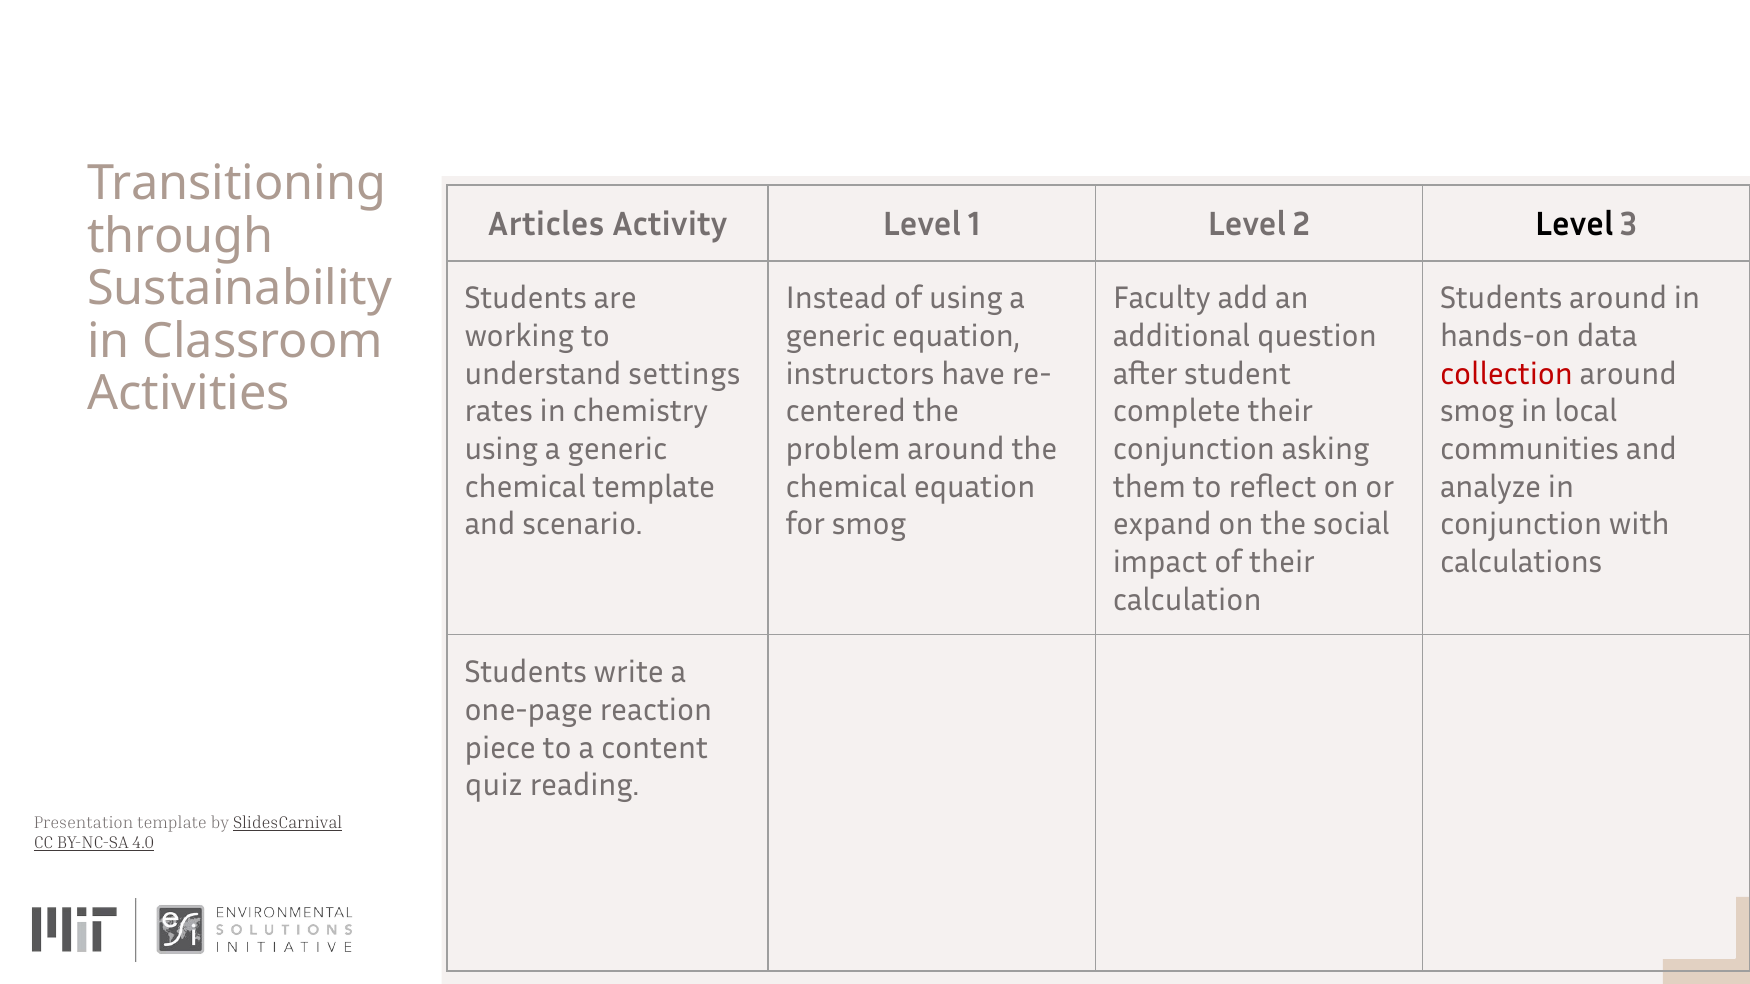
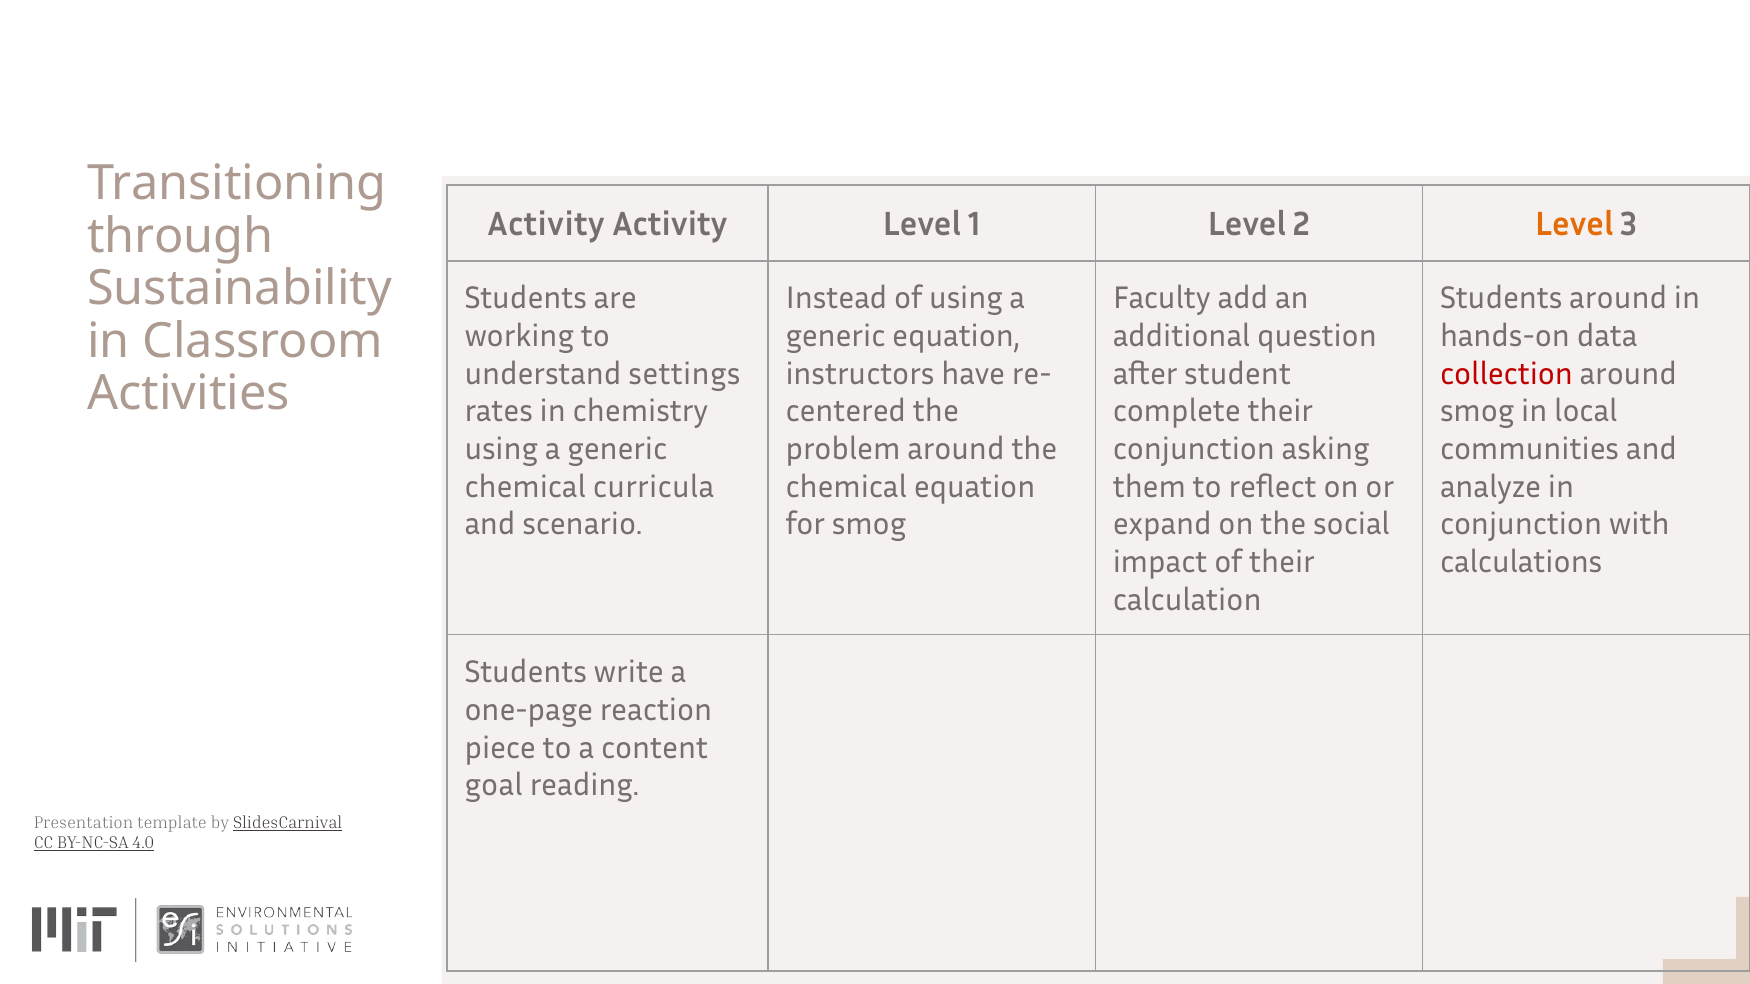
Articles: Articles -> Activity (546, 225)
Level colour: black -> orange (1574, 225)
chemical template: template -> curricula (654, 487)
quiz: quiz -> goal (494, 786)
